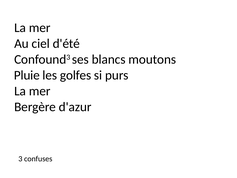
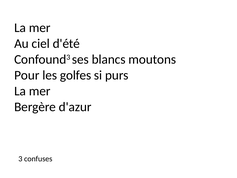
Pluie: Pluie -> Pour (27, 75)
